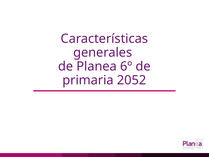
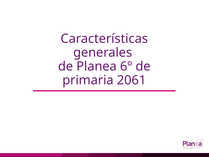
2052: 2052 -> 2061 (132, 80)
